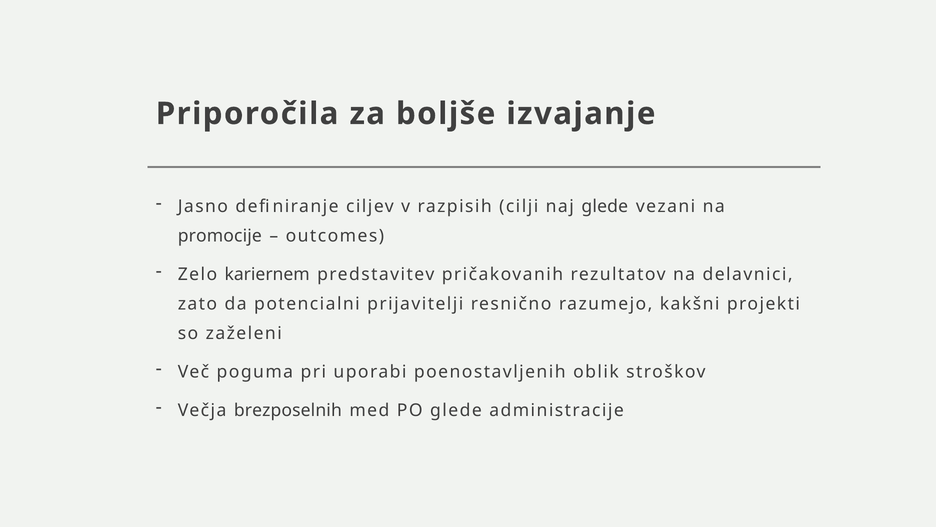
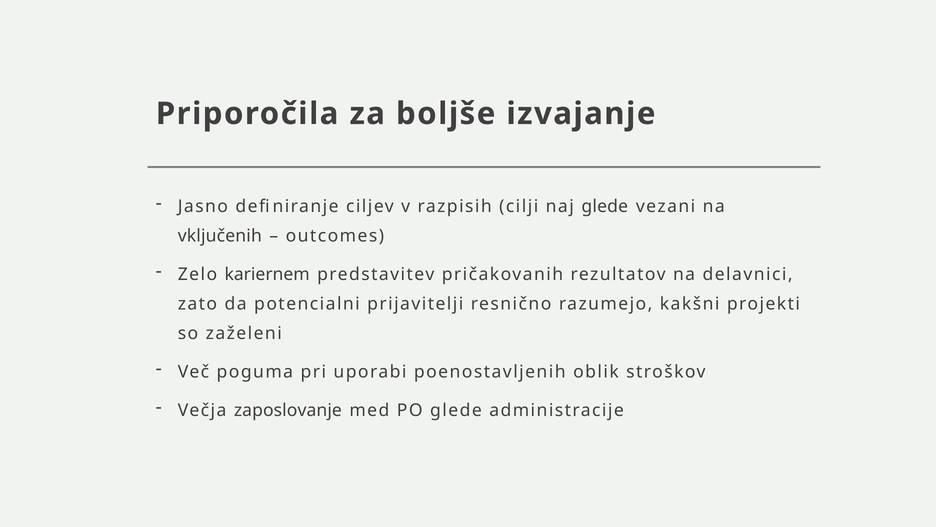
promocije: promocije -> vključenih (220, 236)
brezposelnih: brezposelnih -> zaposlovanje (288, 410)
